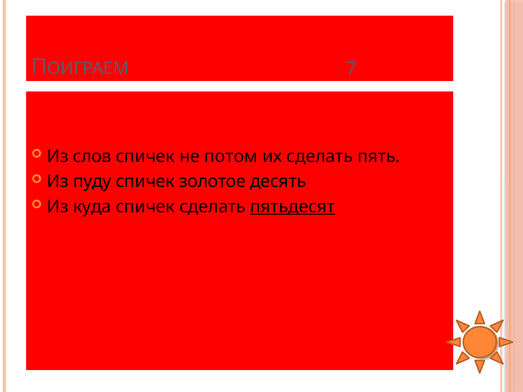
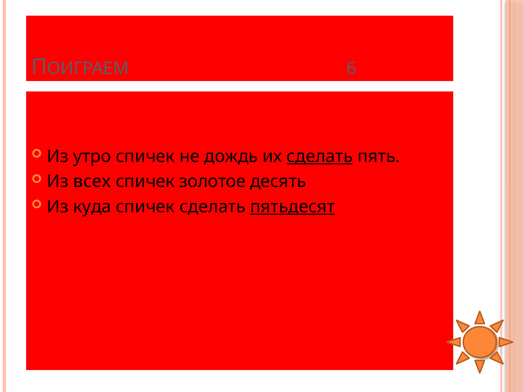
7: 7 -> 6 (351, 68)
слов: слов -> утро (92, 156)
потом: потом -> дождь (231, 156)
сделать underline: none -> present (320, 156)
пуду: пуду -> всех (92, 182)
